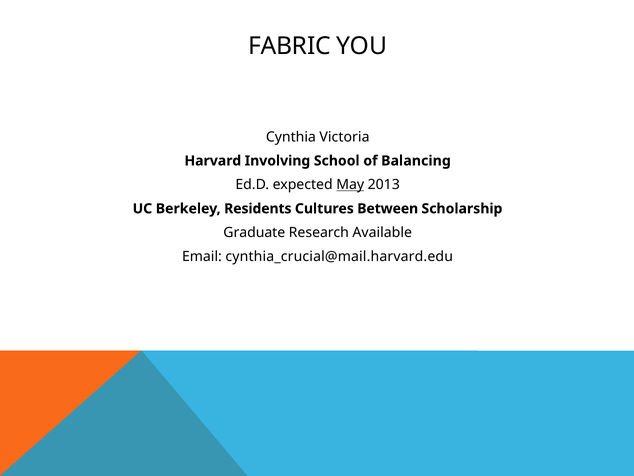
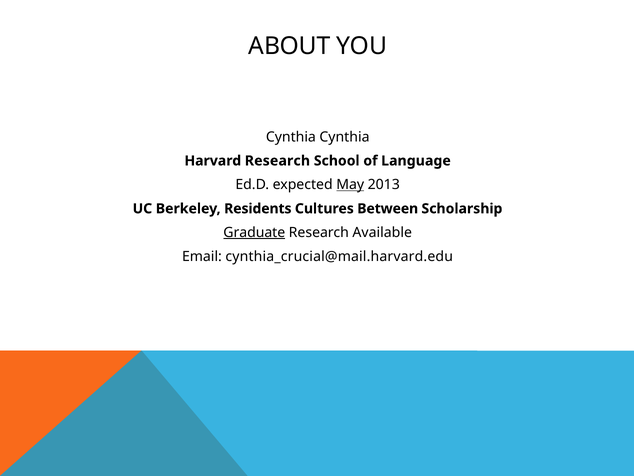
FABRIC: FABRIC -> ABOUT (289, 46)
Cynthia Victoria: Victoria -> Cynthia (345, 137)
Harvard Involving: Involving -> Research (277, 161)
Balancing: Balancing -> Language (416, 161)
Graduate underline: none -> present (254, 232)
